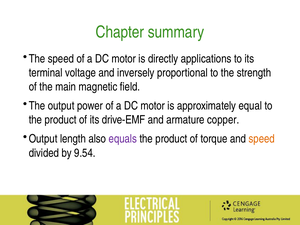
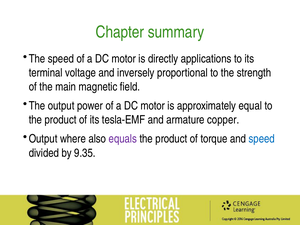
drive-EMF: drive-EMF -> tesla-EMF (124, 120)
length: length -> where (73, 139)
speed colour: orange -> blue (262, 139)
9.54: 9.54 -> 9.35 (85, 153)
